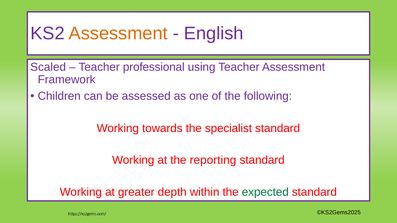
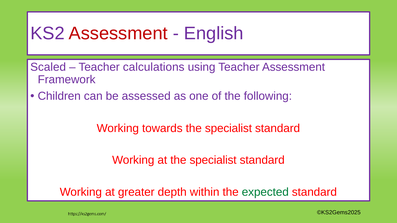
Assessment colour: orange -> red (118, 33)
professional: professional -> calculations (154, 67)
at the reporting: reporting -> specialist (213, 160)
